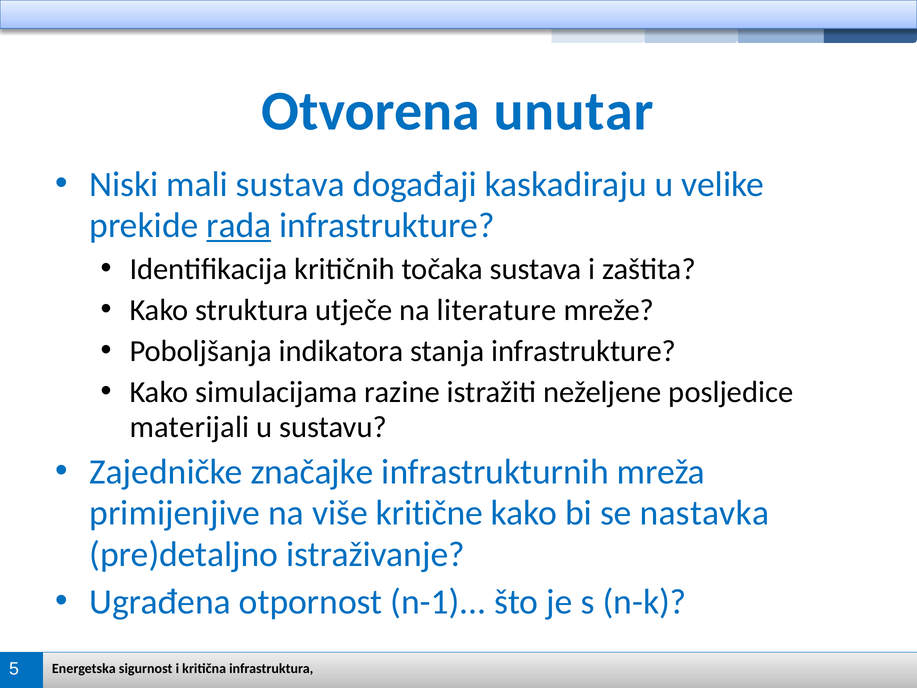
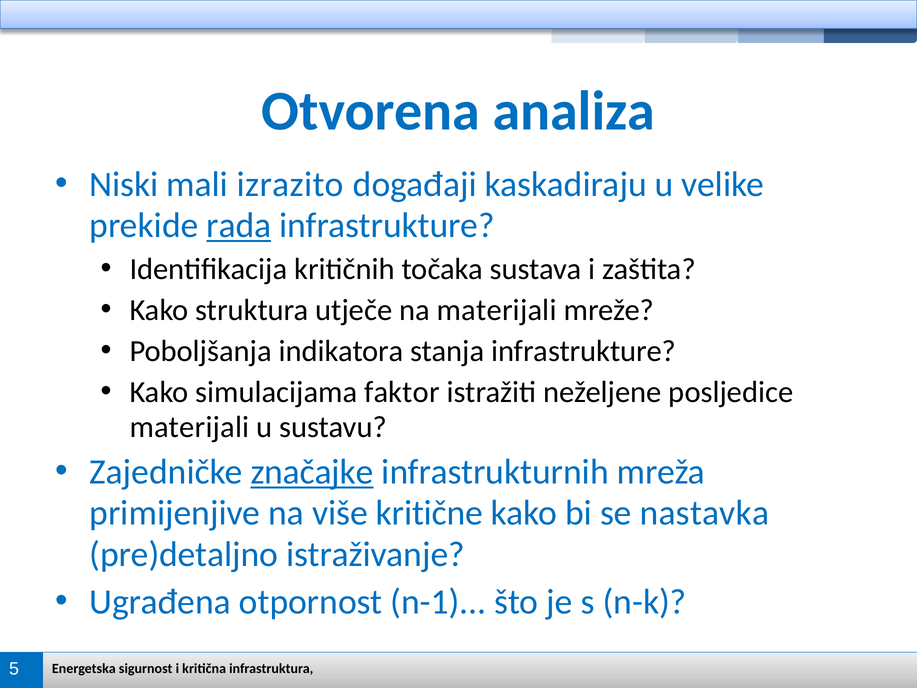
unutar: unutar -> analiza (574, 111)
mali sustava: sustava -> izrazito (290, 184)
na literature: literature -> materijali (497, 310)
razine: razine -> faktor (402, 392)
značajke underline: none -> present (312, 472)
